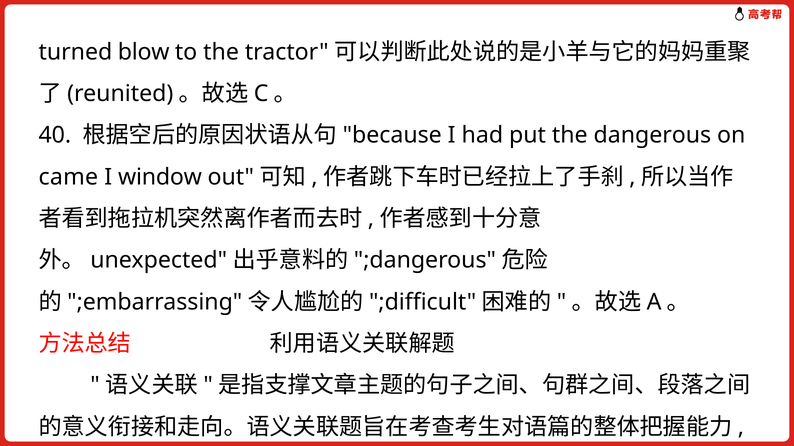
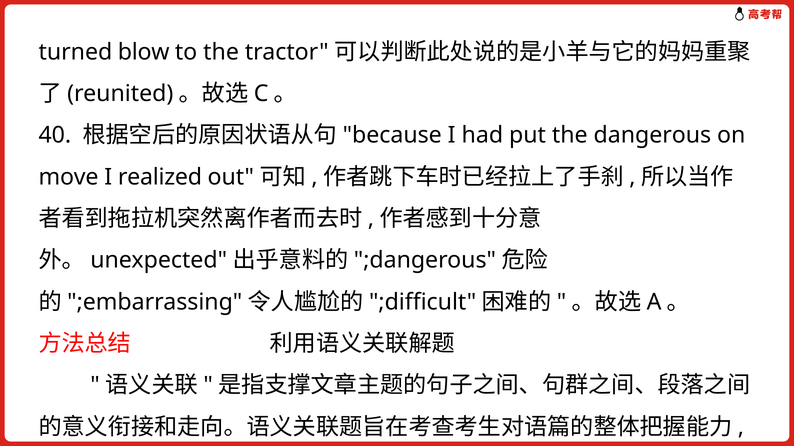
came: came -> move (69, 177)
window: window -> realized (160, 177)
